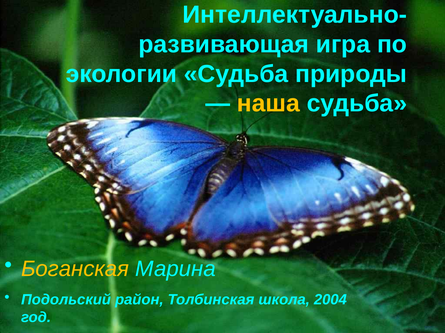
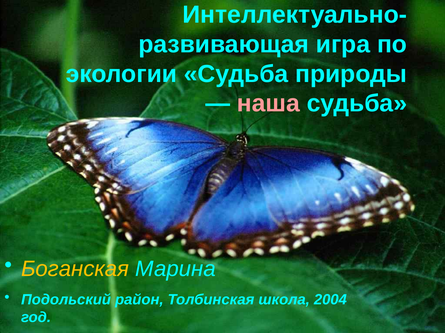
наша colour: yellow -> pink (268, 104)
